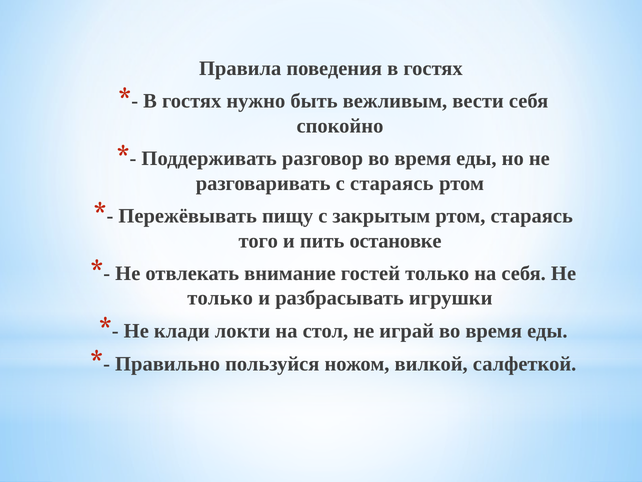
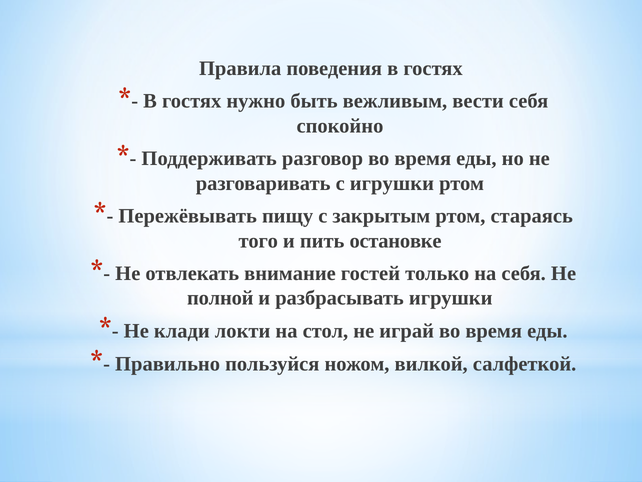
с стараясь: стараясь -> игрушки (392, 183)
только: только -> полной (220, 298)
